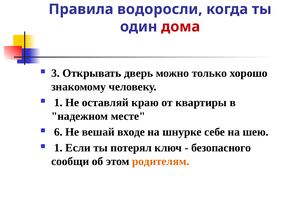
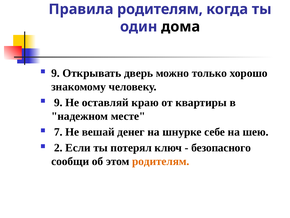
Правила водоросли: водоросли -> родителям (160, 9)
дома colour: red -> black (181, 27)
3: 3 -> 9 (56, 73)
1: 1 -> 9 (58, 102)
6: 6 -> 7 (58, 132)
входе: входе -> денег (131, 132)
1: 1 -> 2 (58, 147)
